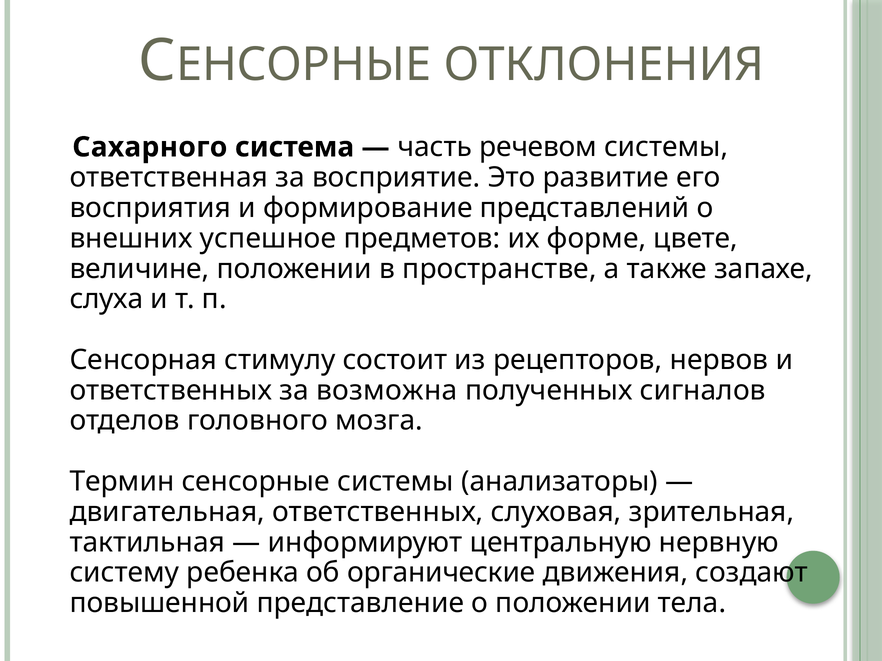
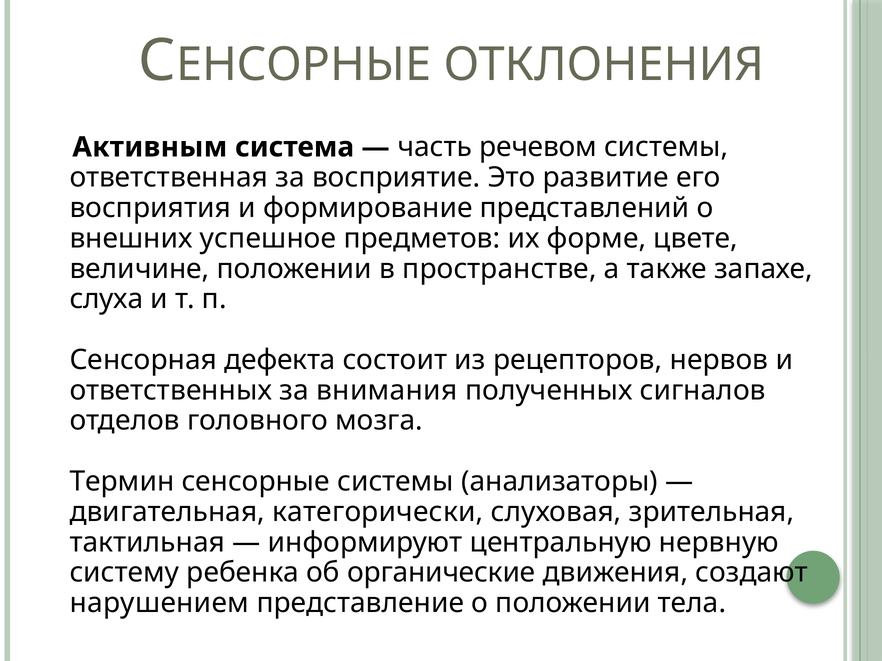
Сахарного: Сахарного -> Активным (150, 147)
стимулу: стимулу -> дефекта (280, 360)
возможна: возможна -> внимания (387, 391)
двигательная ответственных: ответственных -> категорически (378, 512)
повышенной: повышенной -> нарушением (159, 604)
